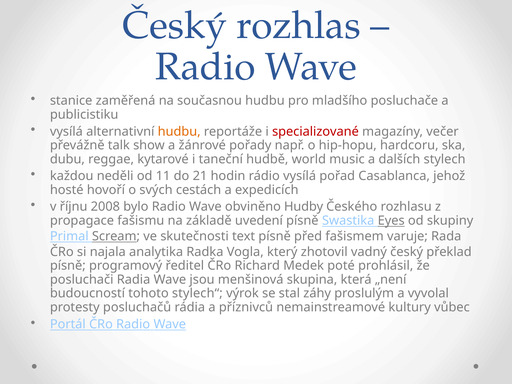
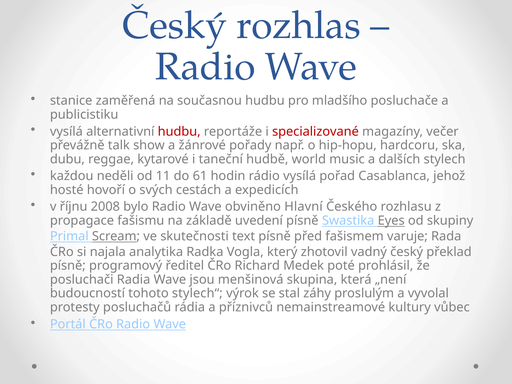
hudbu colour: orange -> red (179, 131)
21: 21 -> 61 (200, 176)
Hudby: Hudby -> Hlavní (303, 207)
